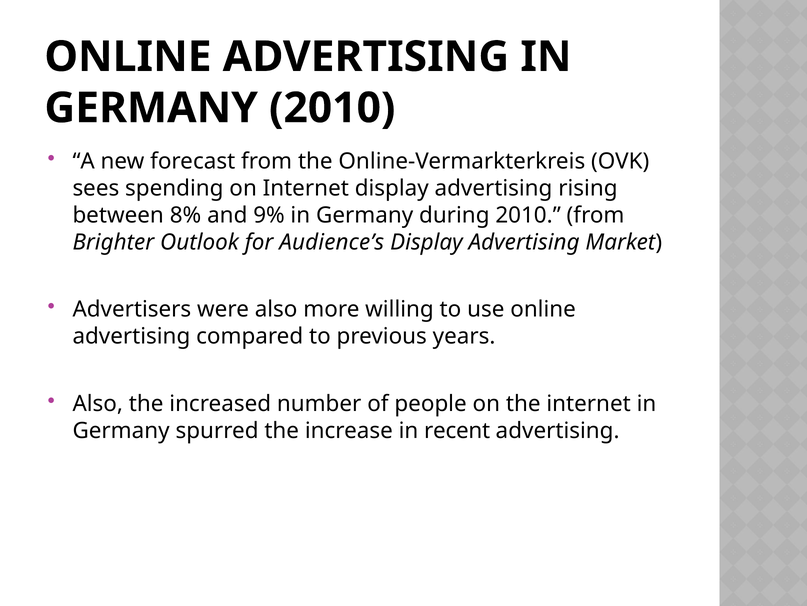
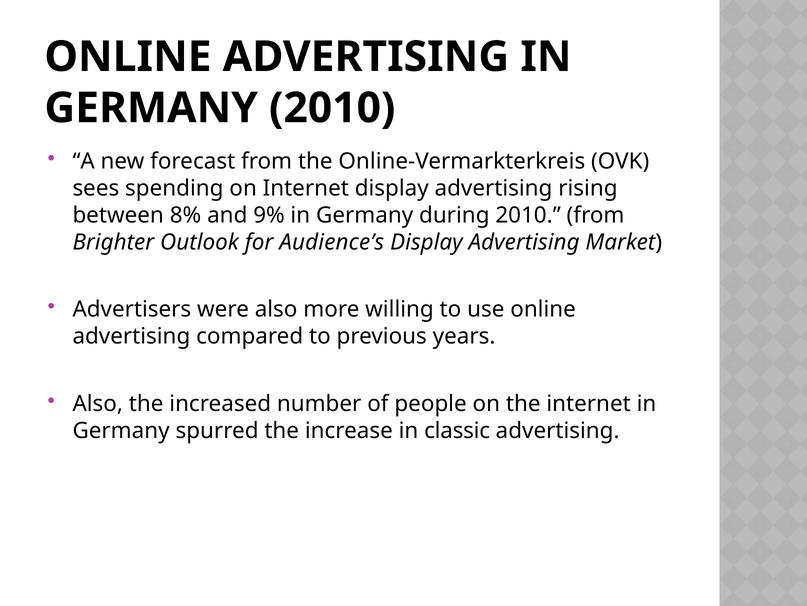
recent: recent -> classic (457, 430)
